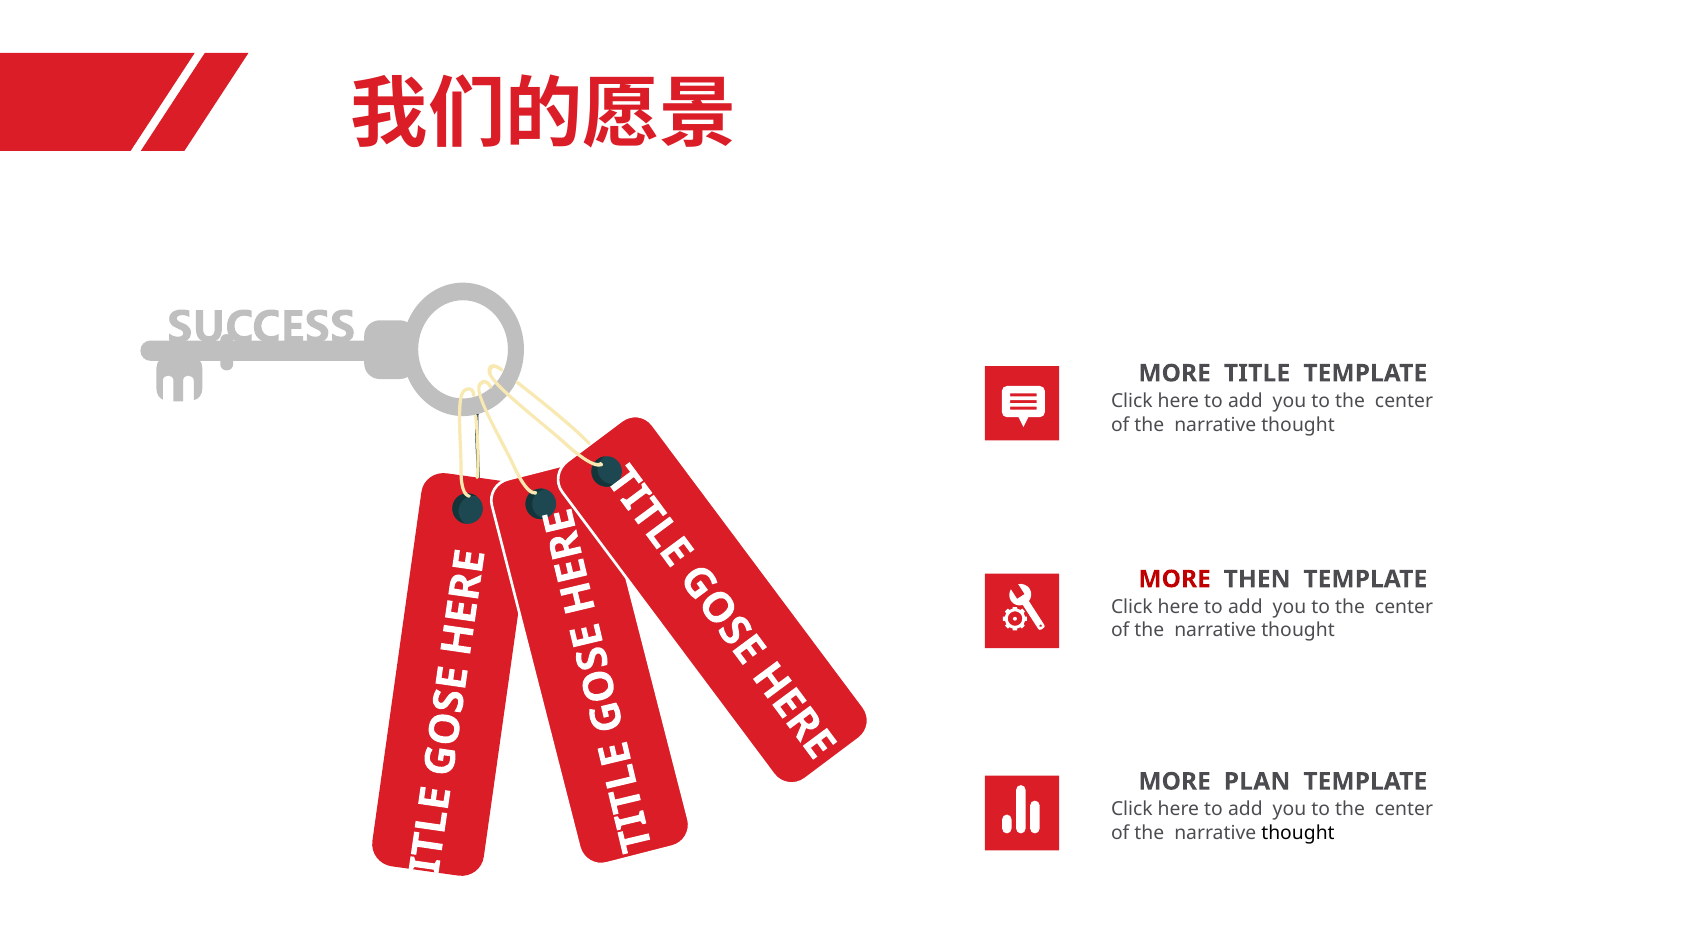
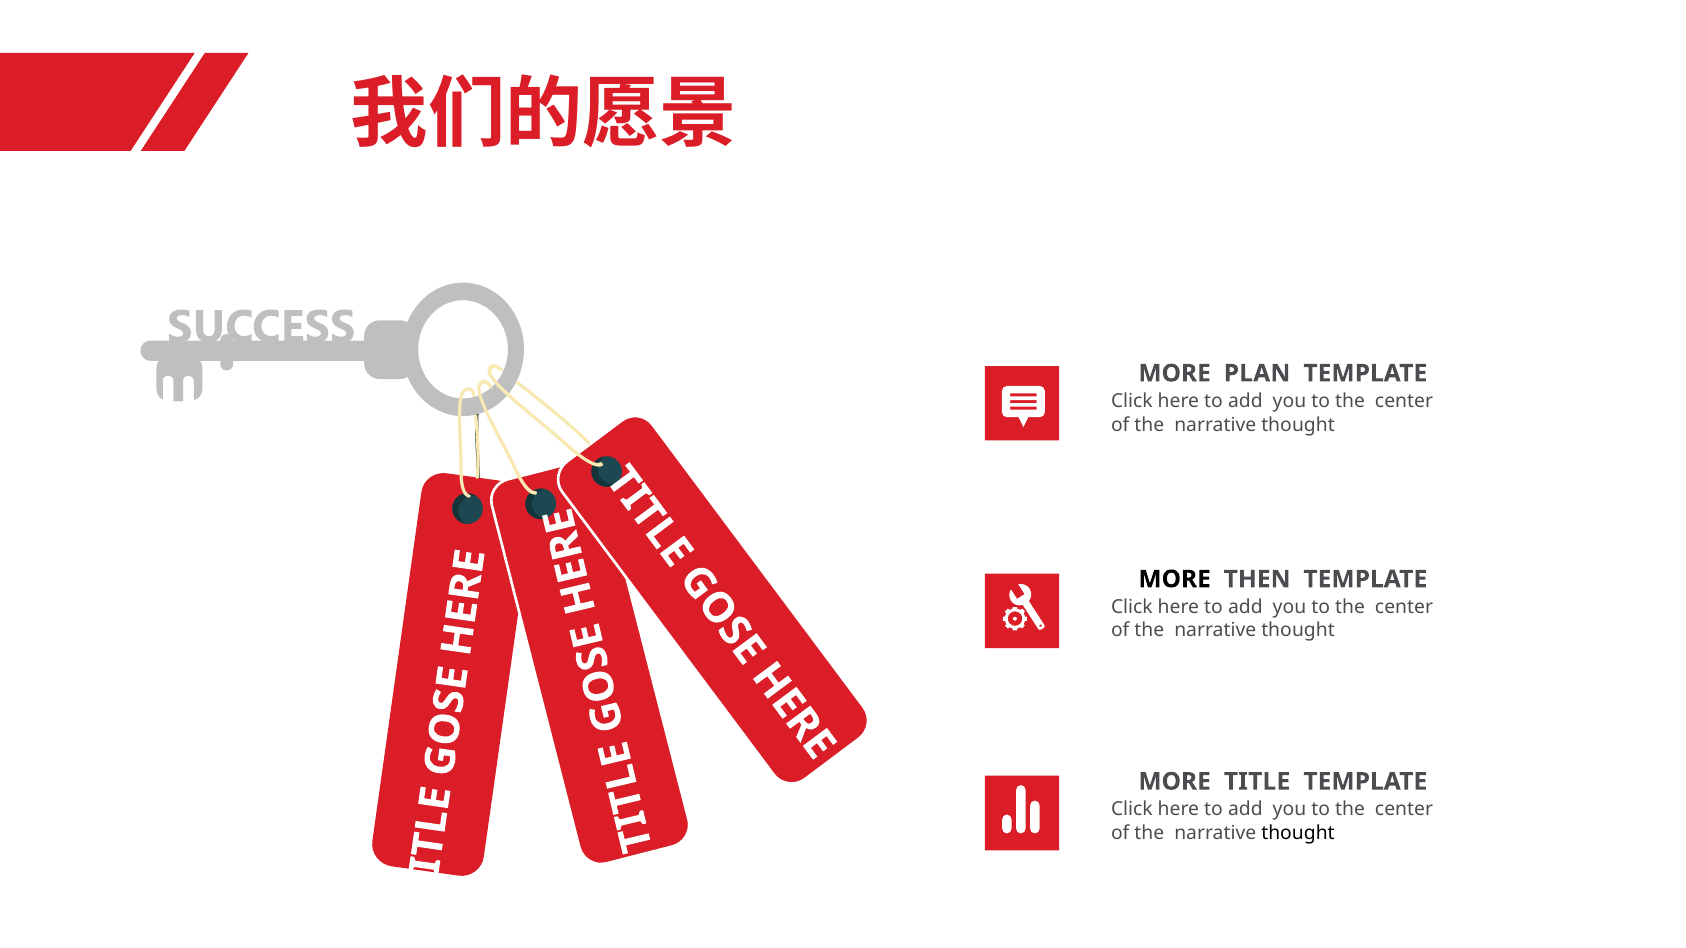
TITLE: TITLE -> PLAN (1257, 374)
MORE colour: red -> black (1175, 579)
PLAN: PLAN -> TITLE (1257, 782)
